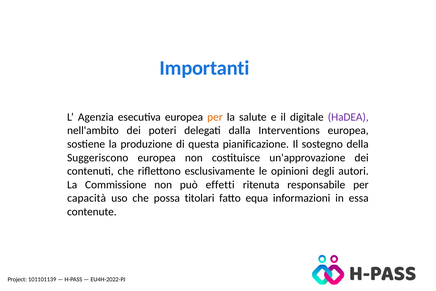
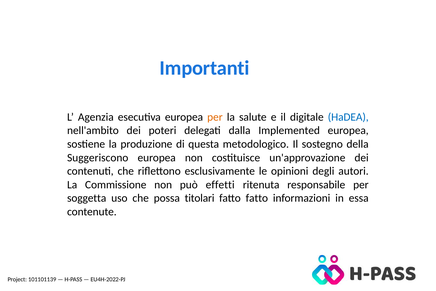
HaDEA colour: purple -> blue (348, 117)
Interventions: Interventions -> Implemented (289, 130)
pianificazione: pianificazione -> metodologico (256, 144)
capacità: capacità -> soggetta (87, 198)
fatto equa: equa -> fatto (257, 198)
